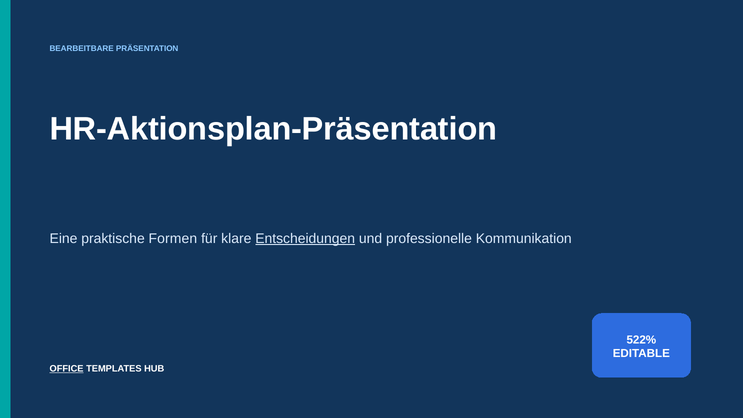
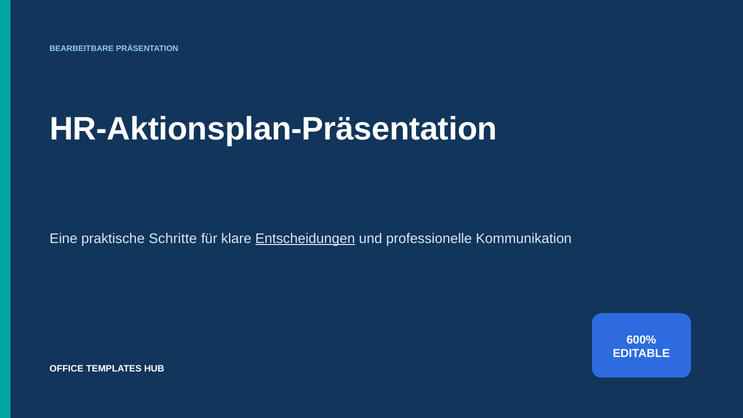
Formen: Formen -> Schritte (173, 238)
522%: 522% -> 600% (641, 340)
OFFICE underline: present -> none (67, 369)
